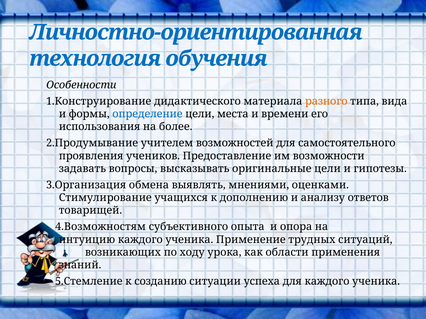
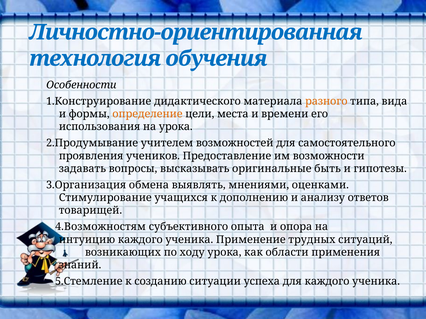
определение colour: blue -> orange (147, 114)
на более: более -> урока (176, 127)
оригинальные цели: цели -> быть (328, 169)
